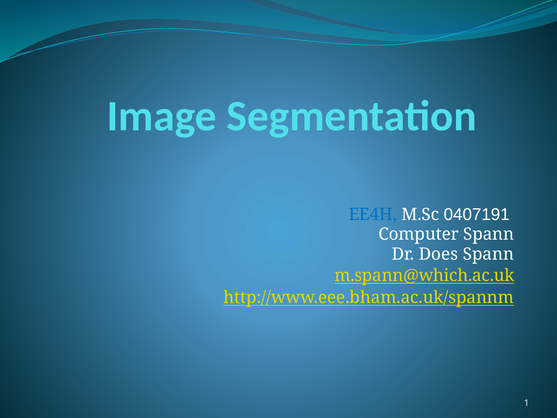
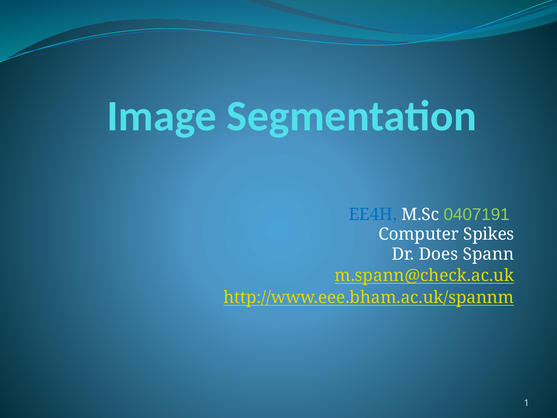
0407191 colour: white -> light green (477, 214)
Computer Spann: Spann -> Spikes (489, 234)
m.spann@which.ac.uk: m.spann@which.ac.uk -> m.spann@check.ac.uk (424, 275)
